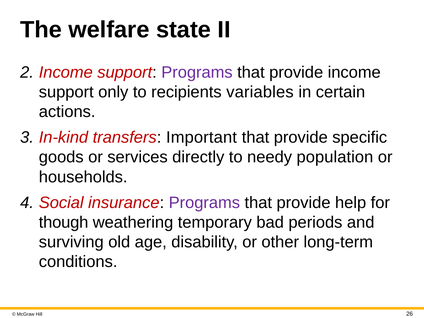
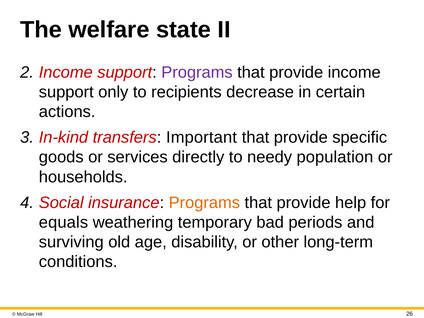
variables: variables -> decrease (260, 92)
Programs colour: purple -> orange (204, 203)
though: though -> equals (63, 222)
